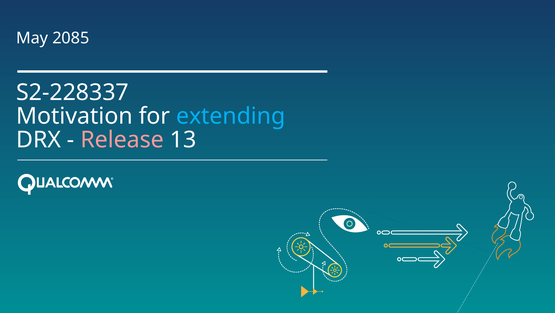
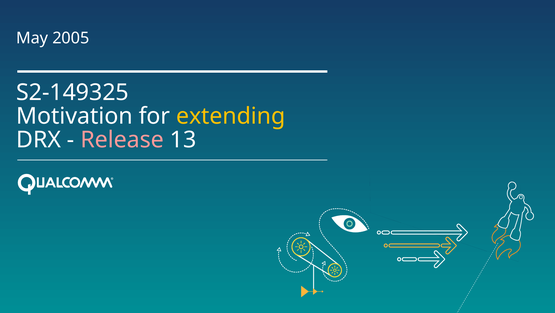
2085: 2085 -> 2005 (71, 38)
S2-228337: S2-228337 -> S2-149325 (73, 92)
extending colour: light blue -> yellow (231, 116)
